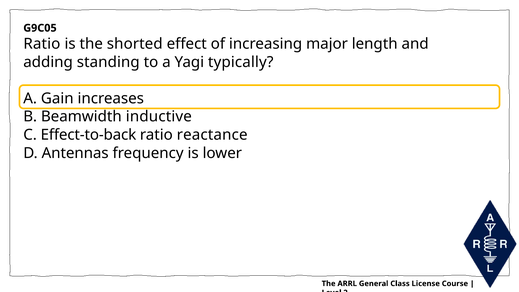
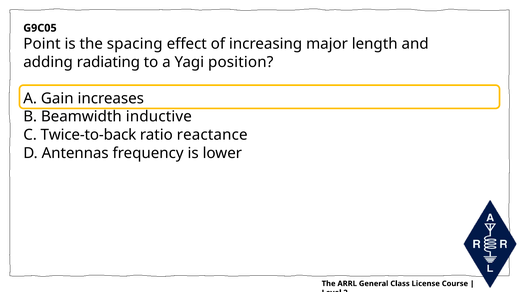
Ratio: Ratio -> Point (42, 44)
shorted: shorted -> spacing (135, 44)
standing: standing -> radiating (108, 62)
typically: typically -> position (241, 62)
Effect-to-back: Effect-to-back -> Twice-to-back (88, 135)
